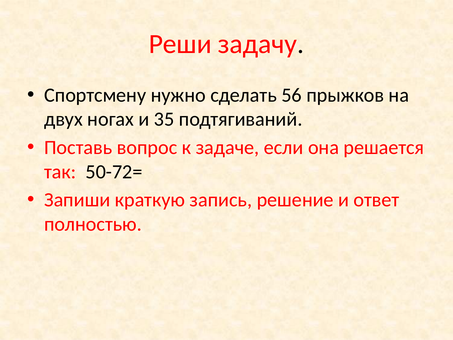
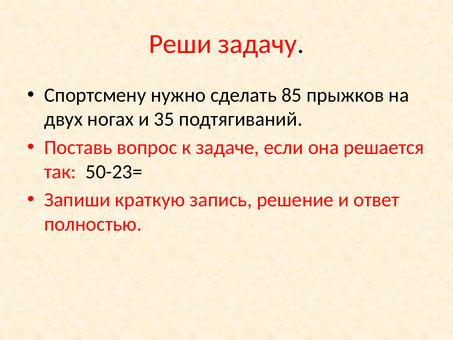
56: 56 -> 85 (292, 95)
50-72=: 50-72= -> 50-23= (114, 172)
